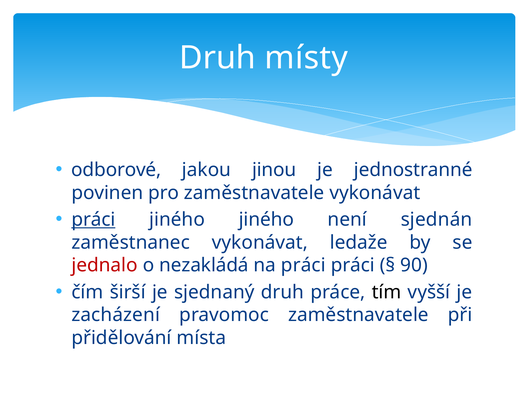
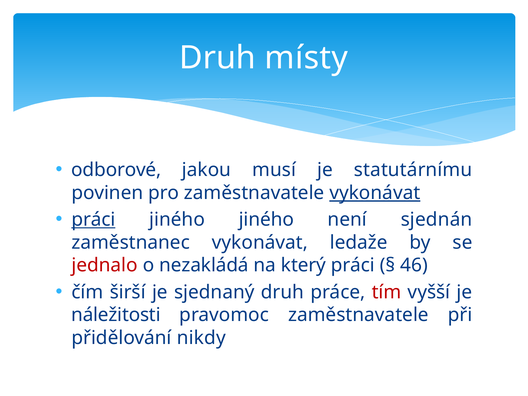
jinou: jinou -> musí (274, 170)
jednostranné: jednostranné -> statutárnímu (413, 170)
vykonávat underline: none -> present (375, 193)
na práci: práci -> který (303, 265)
90: 90 -> 46 (414, 265)
tím colour: black -> red (387, 292)
zacházení: zacházení -> náležitosti (116, 315)
místa: místa -> nikdy (201, 338)
